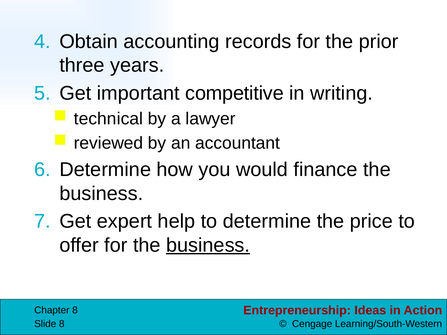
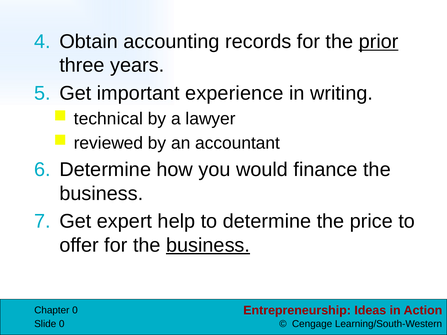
prior underline: none -> present (379, 42)
competitive: competitive -> experience (234, 93)
Chapter 8: 8 -> 0 (75, 311)
Slide 8: 8 -> 0 (62, 324)
